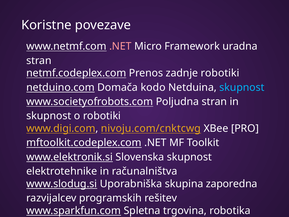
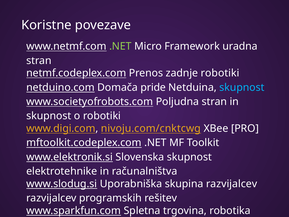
.NET colour: pink -> light green (120, 46)
kodo: kodo -> pride (153, 87)
skupina zaporedna: zaporedna -> razvijalcev (232, 184)
